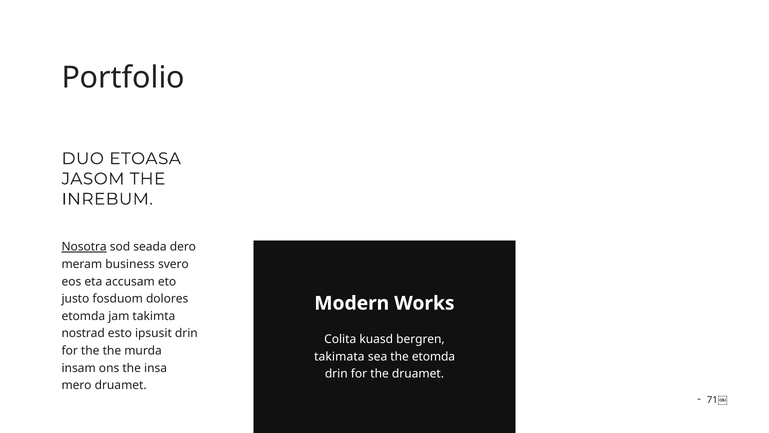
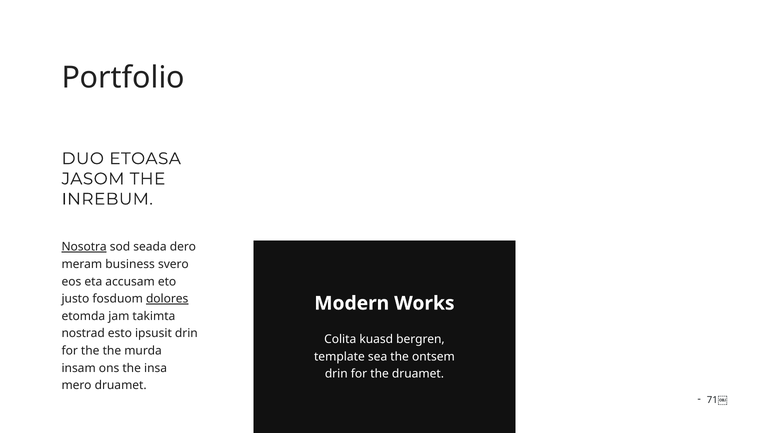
dolores underline: none -> present (167, 299)
takimata: takimata -> template (339, 356)
the etomda: etomda -> ontsem (433, 356)
